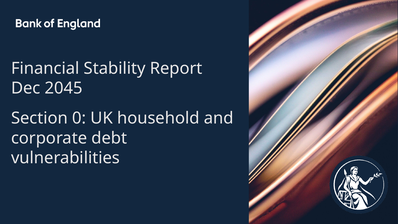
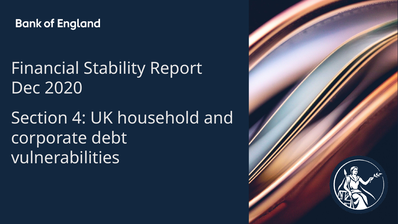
2045: 2045 -> 2020 (64, 88)
0: 0 -> 4 (79, 118)
